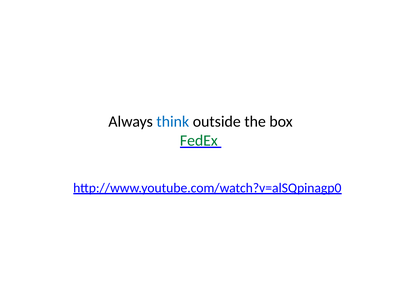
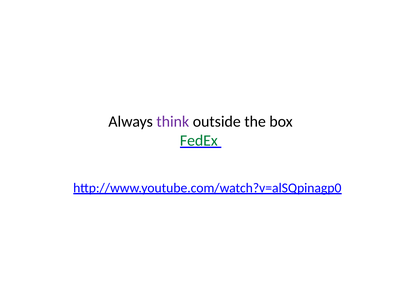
think colour: blue -> purple (173, 121)
